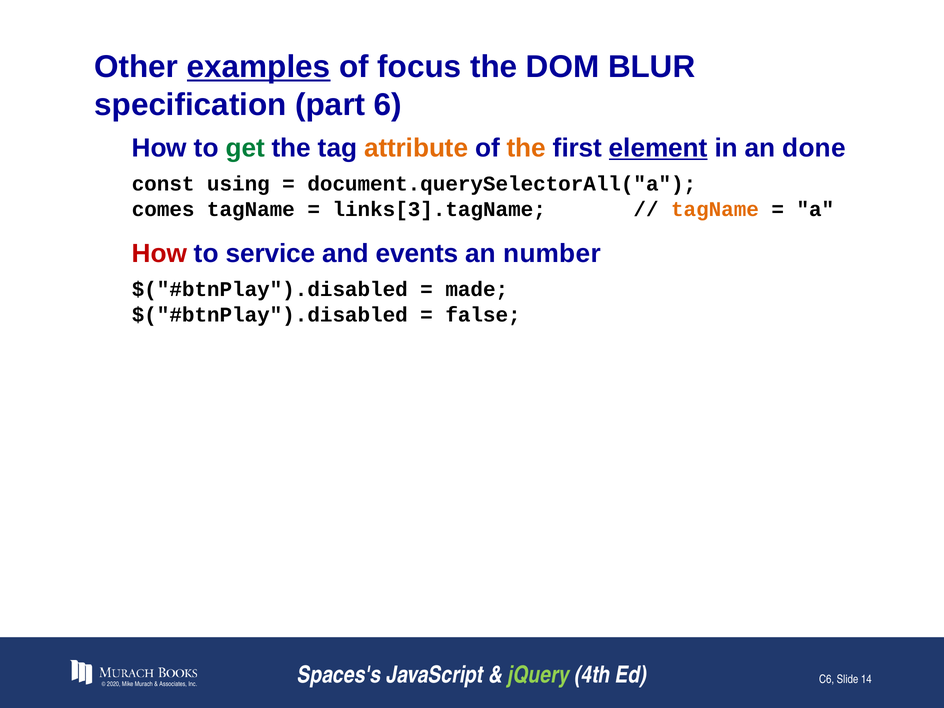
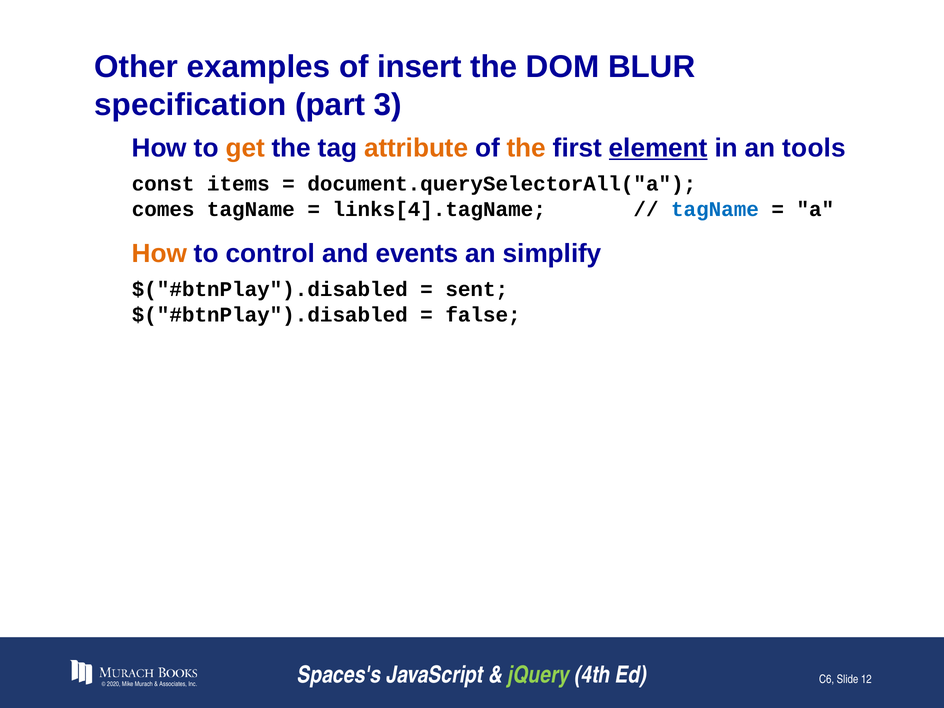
examples underline: present -> none (259, 67)
focus: focus -> insert (419, 67)
6: 6 -> 3 (388, 105)
get colour: green -> orange (245, 148)
done: done -> tools (814, 148)
using: using -> items (238, 184)
links[3].tagName: links[3].tagName -> links[4].tagName (439, 209)
tagName colour: orange -> blue (715, 209)
How colour: red -> orange (159, 254)
service: service -> control (270, 254)
number: number -> simplify (552, 254)
made: made -> sent (477, 289)
14: 14 -> 12 (866, 679)
